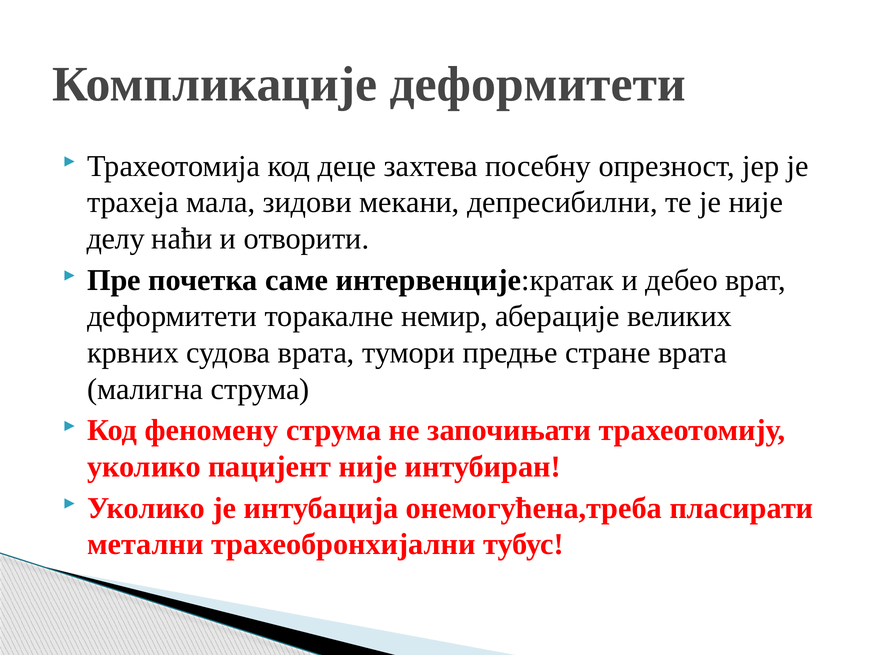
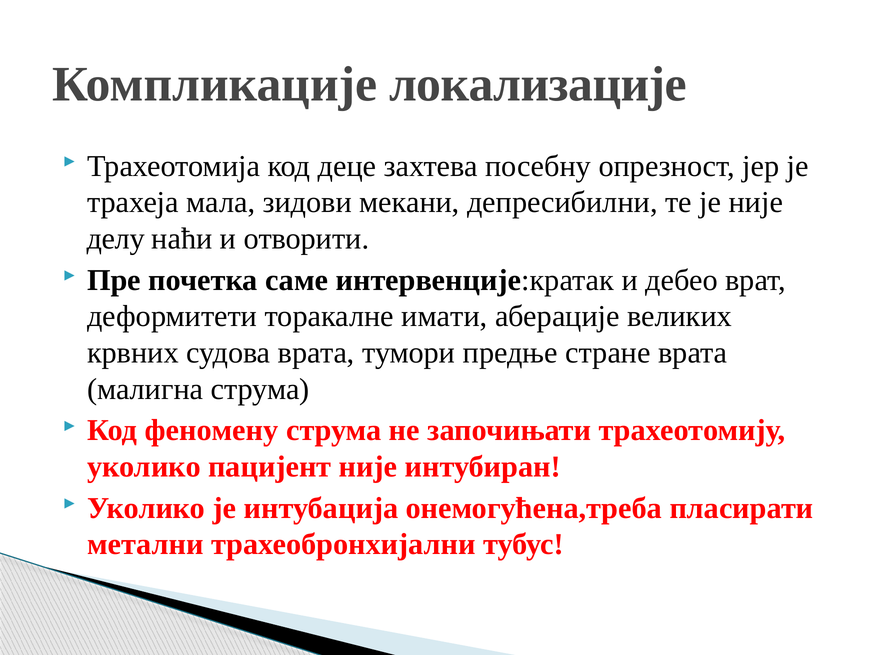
Компликације деформитети: деформитети -> локализације (538, 84)
немир: немир -> имати (444, 316)
